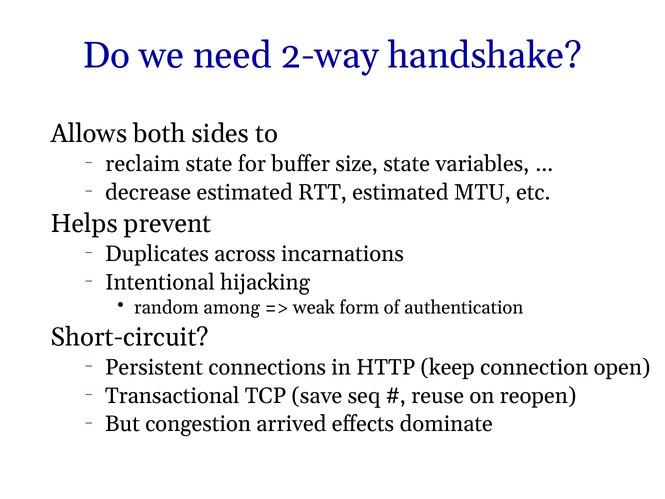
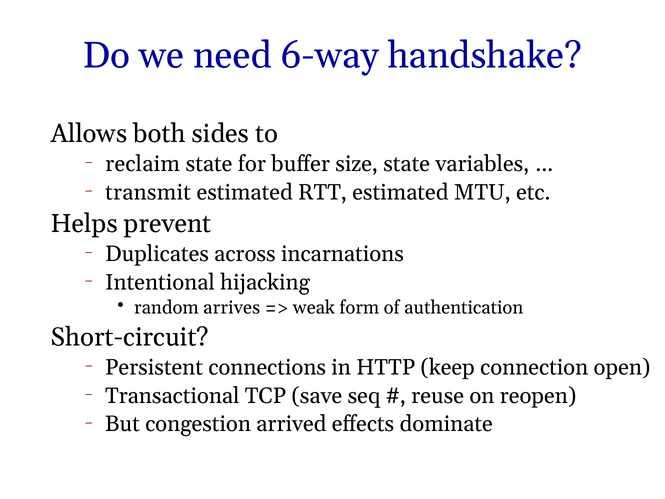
2-way: 2-way -> 6-way (330, 55)
decrease: decrease -> transmit (148, 192)
among: among -> arrives (232, 308)
